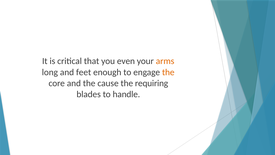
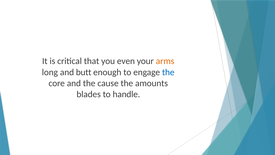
feet: feet -> butt (84, 72)
the colour: orange -> blue (168, 72)
requiring: requiring -> amounts (152, 83)
